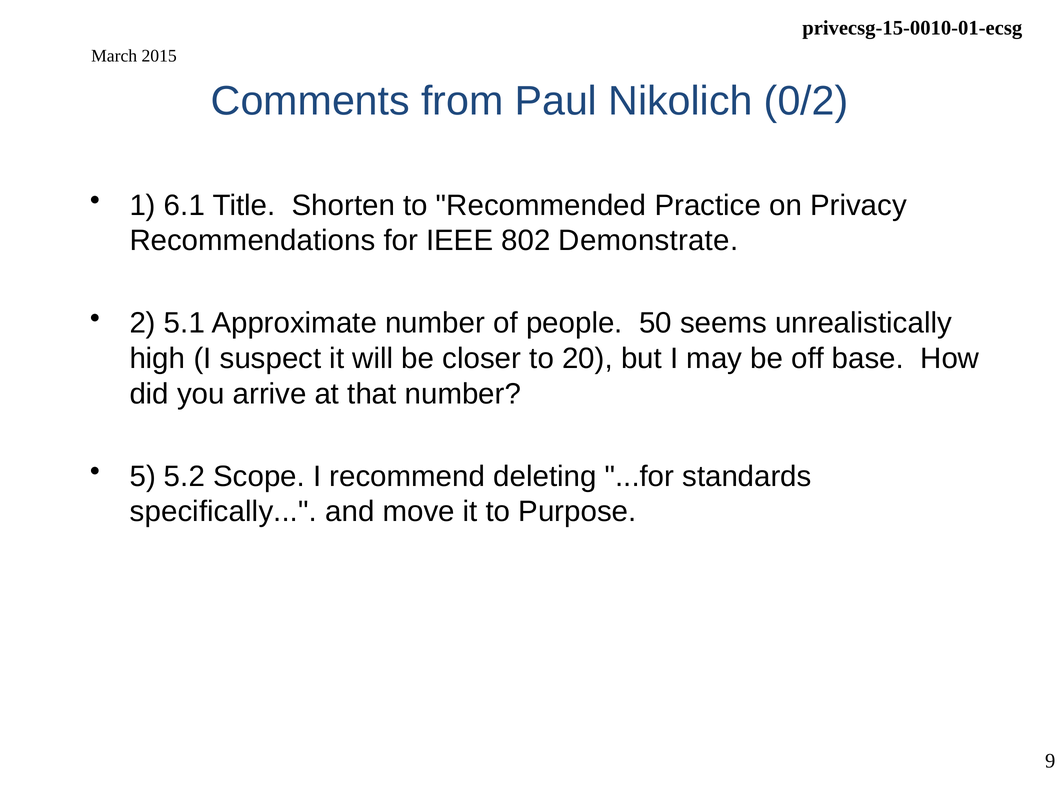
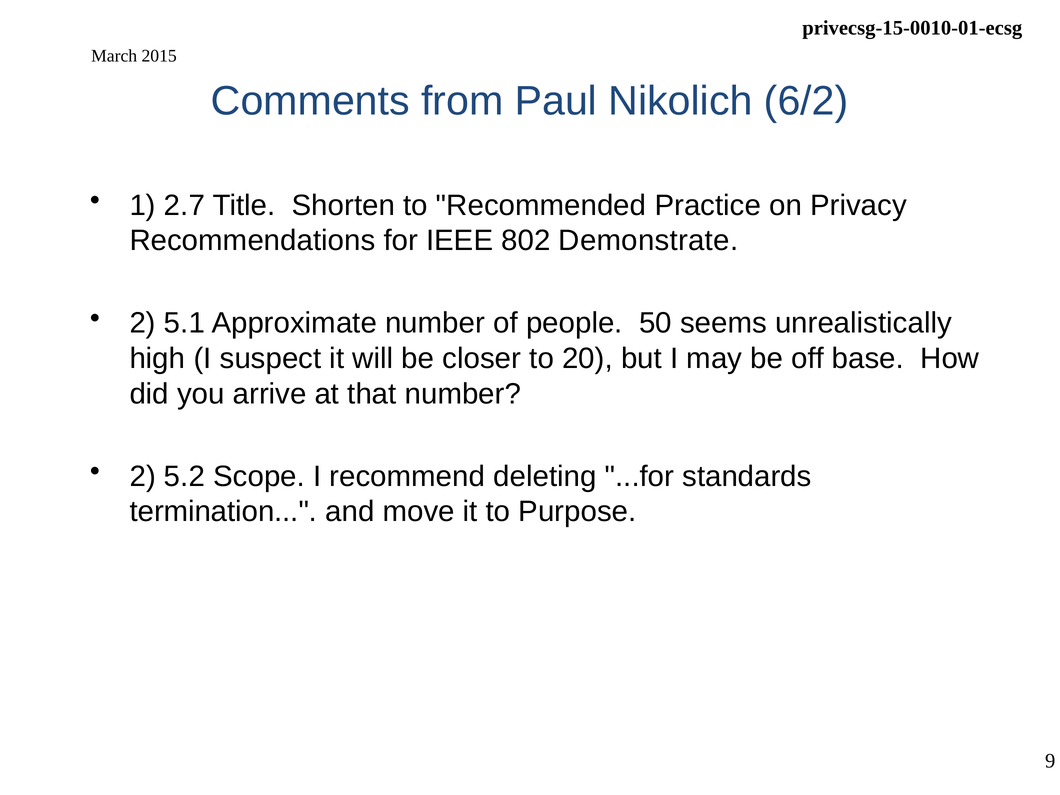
0/2: 0/2 -> 6/2 (806, 101)
6.1: 6.1 -> 2.7 (184, 205)
5: 5 -> 2 (143, 476)
specifically: specifically -> termination (223, 512)
